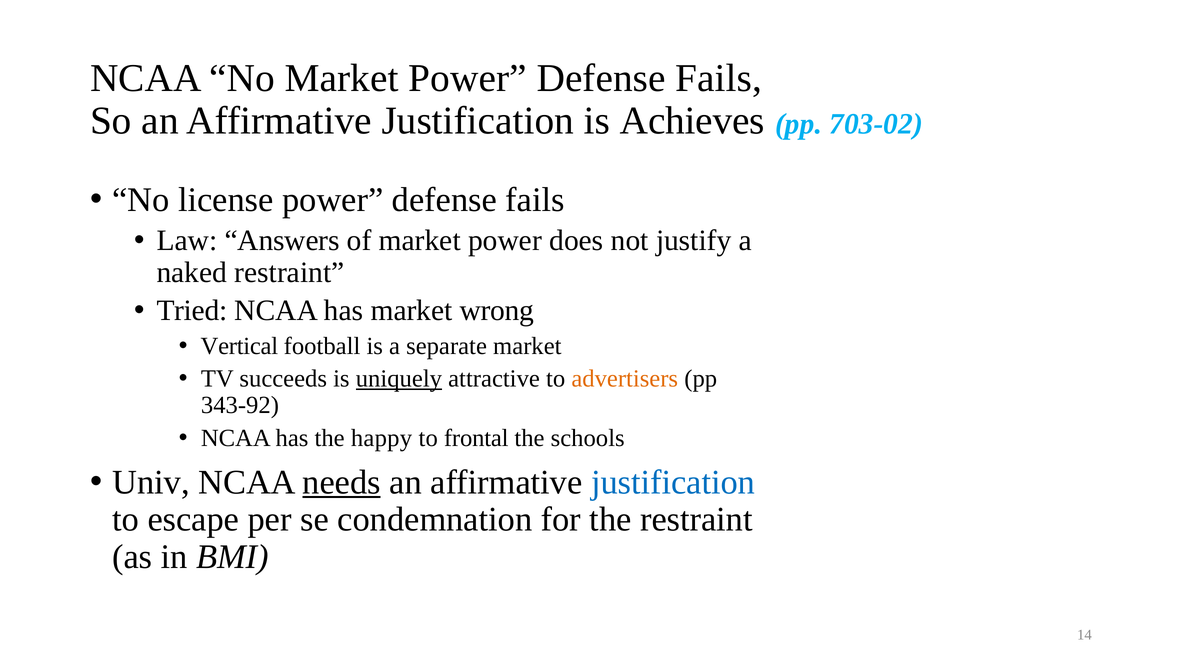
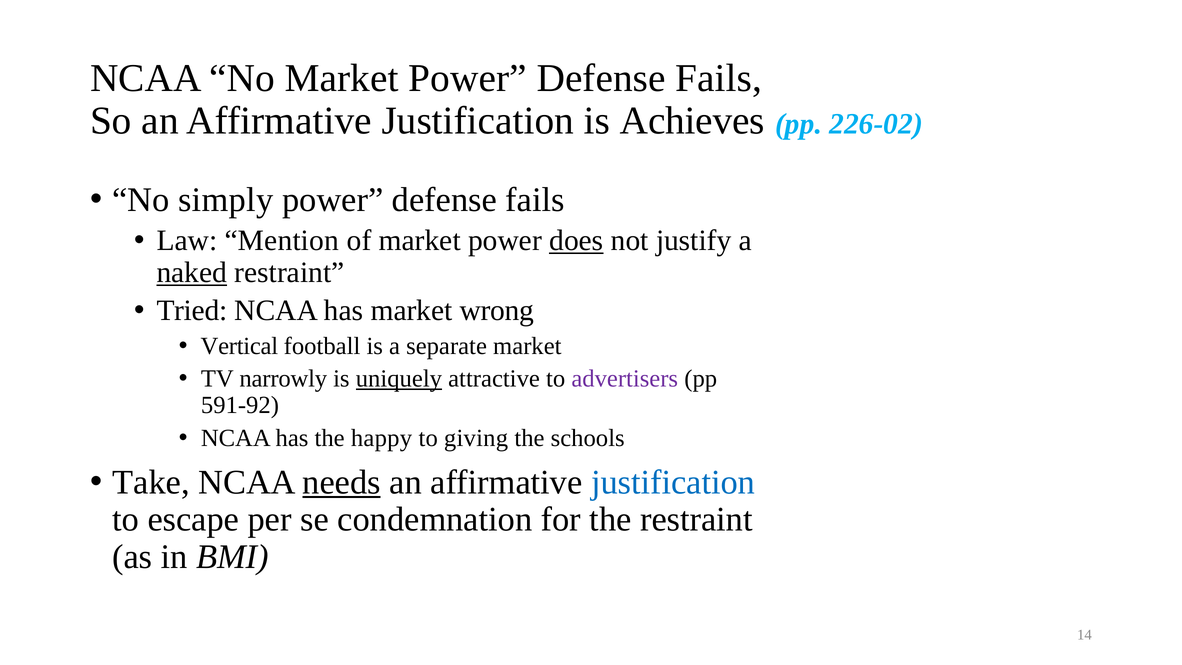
703-02: 703-02 -> 226-02 (876, 124)
license: license -> simply (226, 200)
Answers: Answers -> Mention (282, 241)
does underline: none -> present (576, 241)
naked underline: none -> present (192, 272)
succeeds: succeeds -> narrowly (283, 379)
advertisers colour: orange -> purple (625, 379)
343-92: 343-92 -> 591-92 (240, 405)
frontal: frontal -> giving (476, 438)
Univ: Univ -> Take (151, 482)
